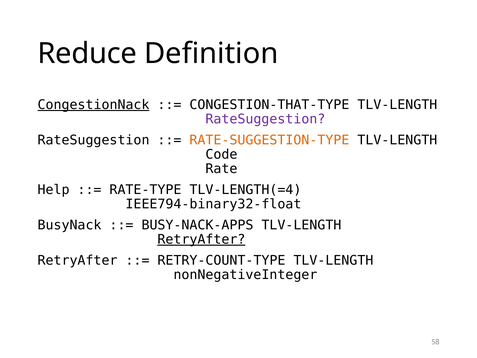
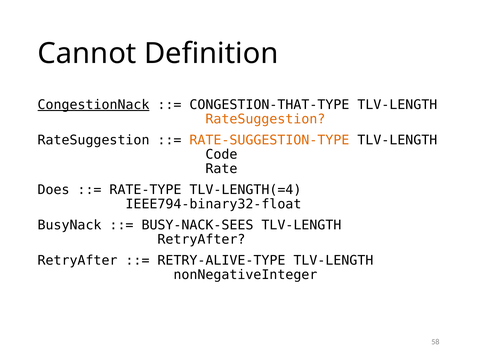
Reduce: Reduce -> Cannot (87, 53)
RateSuggestion colour: purple -> orange (265, 119)
Help: Help -> Does (54, 190)
BUSY-NACK-APPS: BUSY-NACK-APPS -> BUSY-NACK-SEES (197, 225)
RetryAfter underline: present -> none (201, 239)
RETRY-COUNT-TYPE: RETRY-COUNT-TYPE -> RETRY-ALIVE-TYPE (221, 260)
